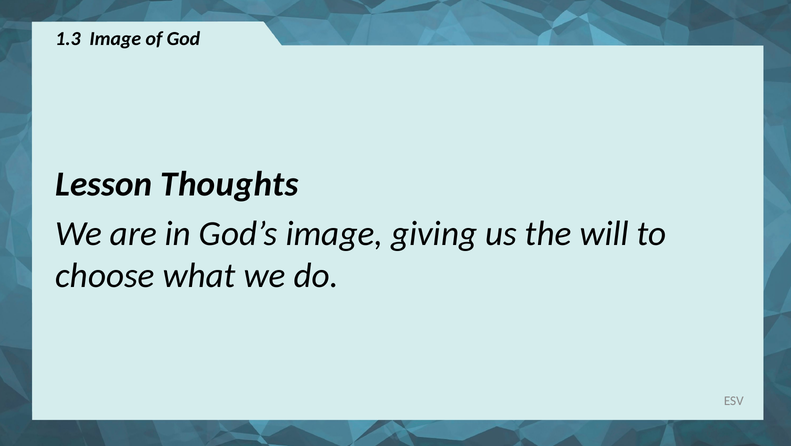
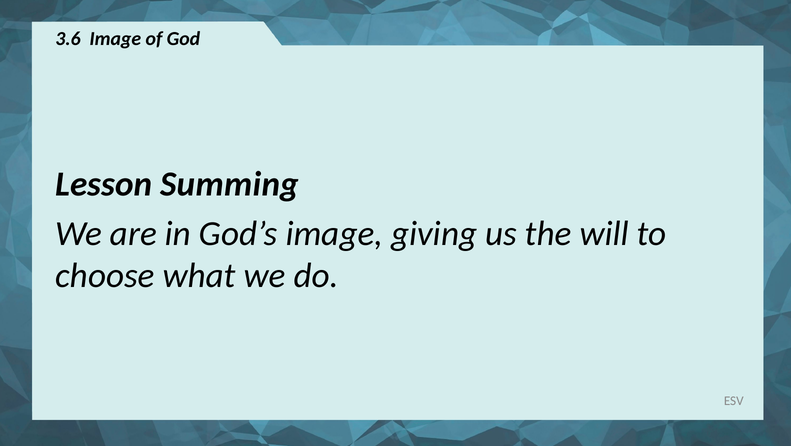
1.3: 1.3 -> 3.6 (68, 39)
Thoughts: Thoughts -> Summing (230, 184)
